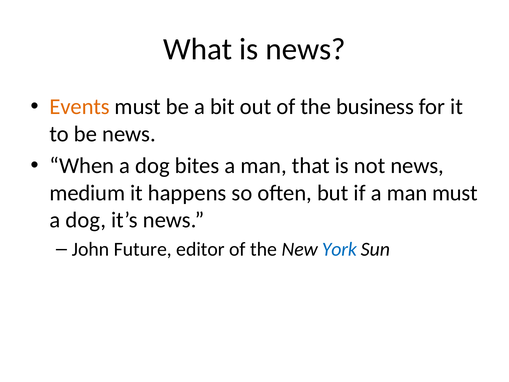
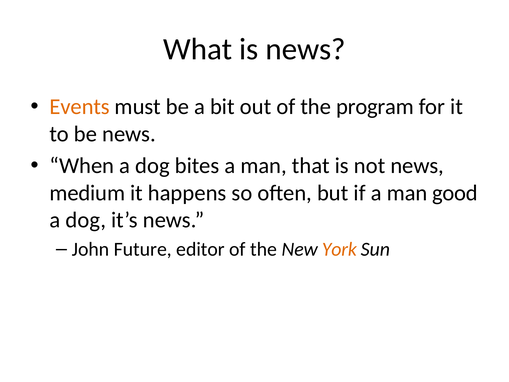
business: business -> program (375, 107)
man must: must -> good (455, 193)
York colour: blue -> orange (339, 249)
